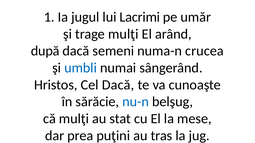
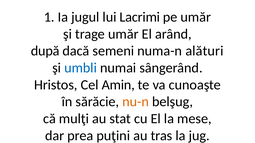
trage mulţi: mulţi -> umăr (123, 34)
crucea: crucea -> alături (204, 51)
Cel Dacă: Dacă -> Amin (118, 85)
nu-n colour: blue -> orange (136, 102)
